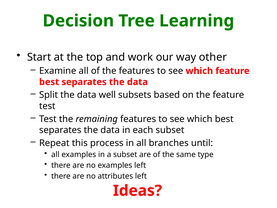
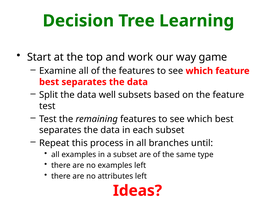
other: other -> game (213, 57)
